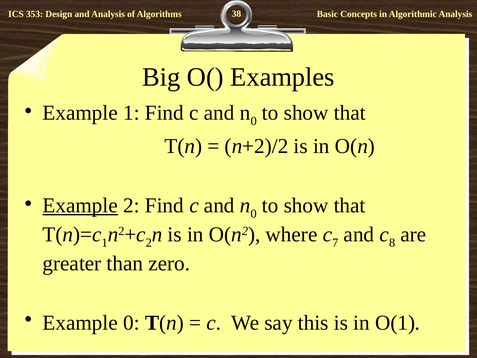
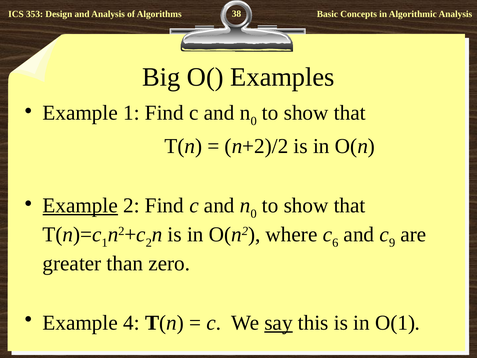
7: 7 -> 6 (335, 243)
8: 8 -> 9 (392, 243)
Example 0: 0 -> 4 (131, 323)
say underline: none -> present (278, 323)
